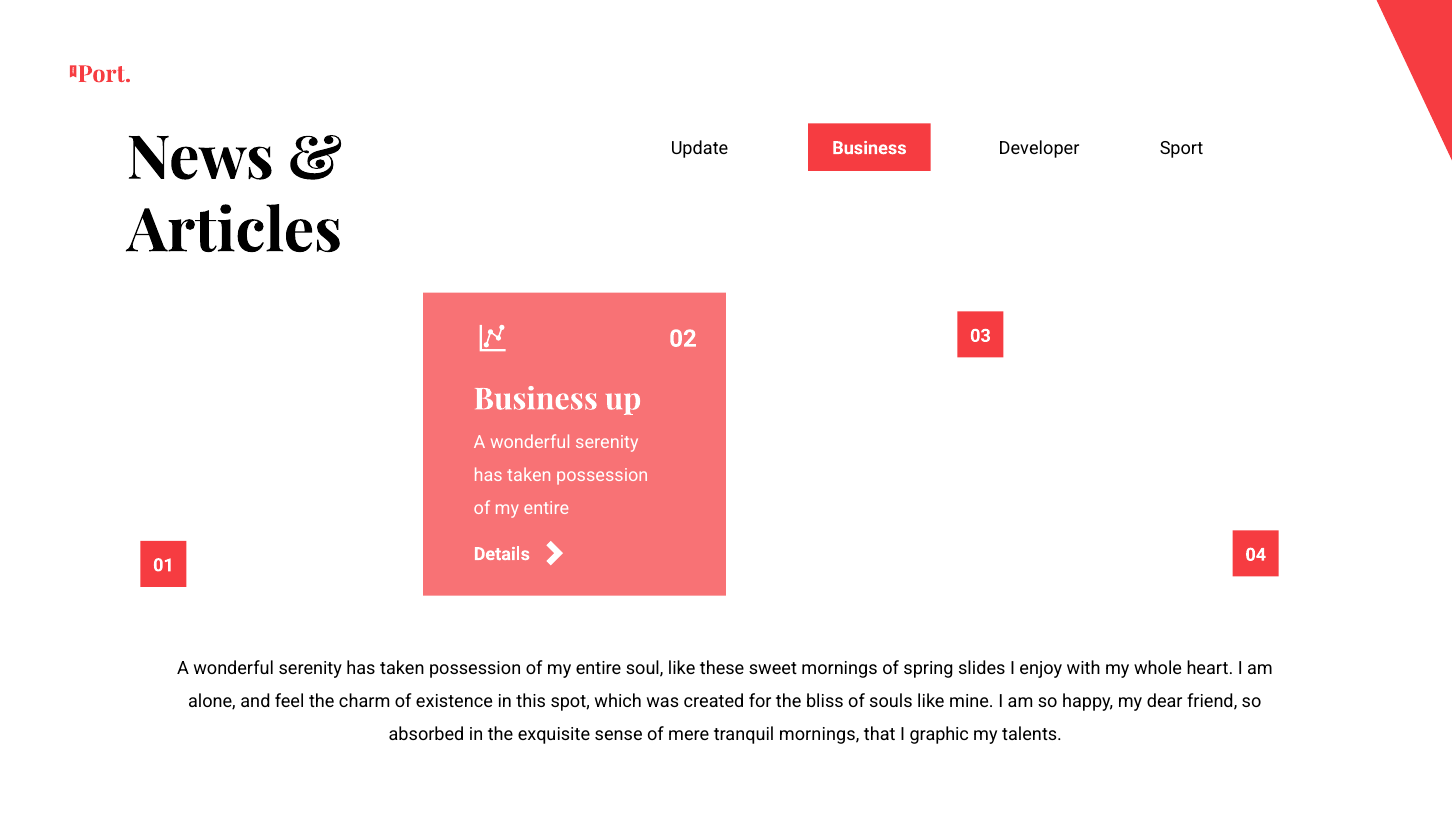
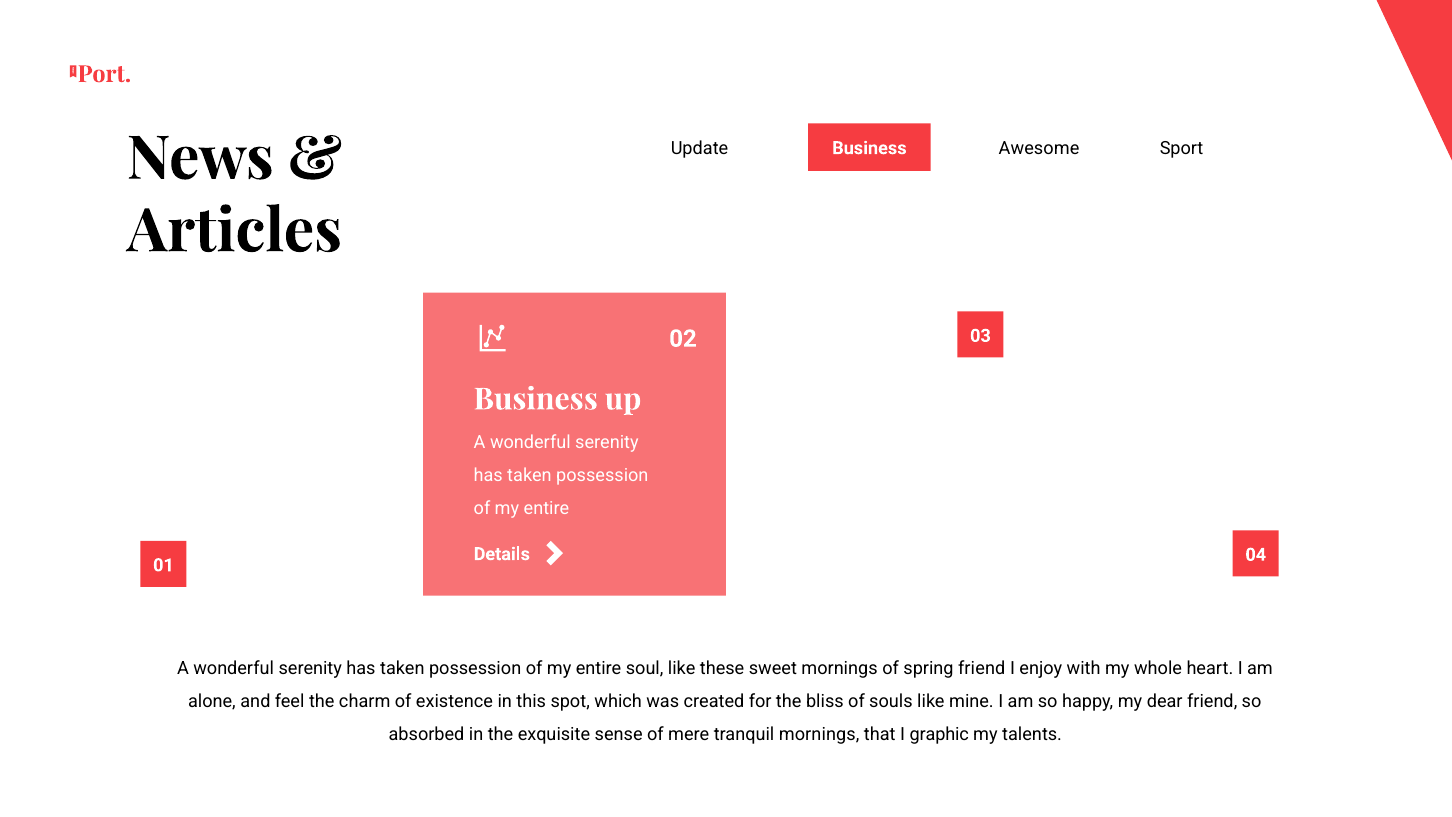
Developer: Developer -> Awesome (1039, 148)
spring slides: slides -> friend (982, 669)
